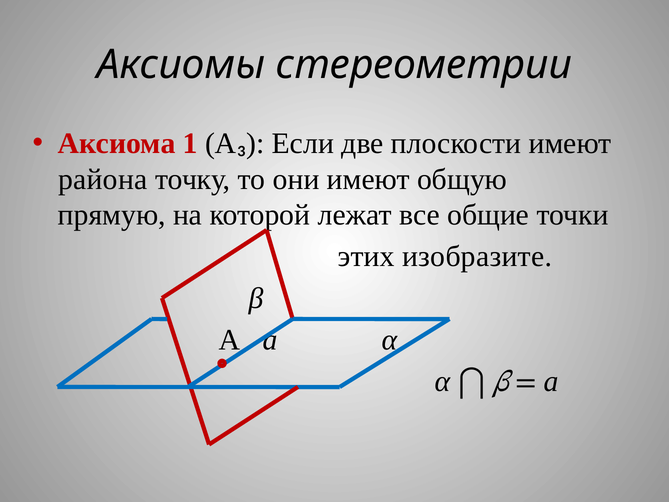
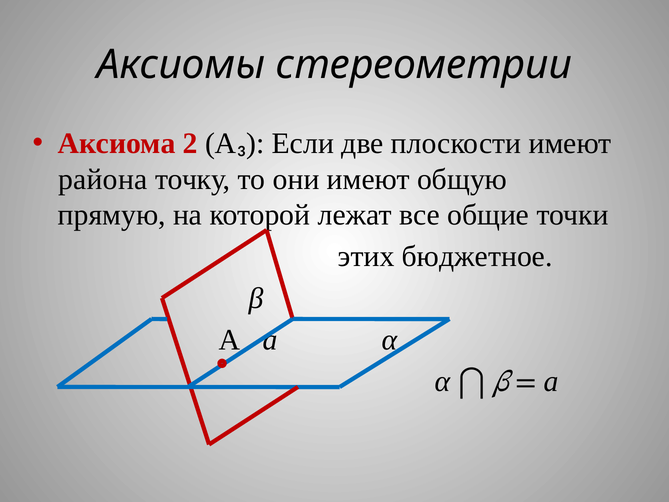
1: 1 -> 2 (190, 143)
изобразите: изобразите -> бюджетное (477, 256)
